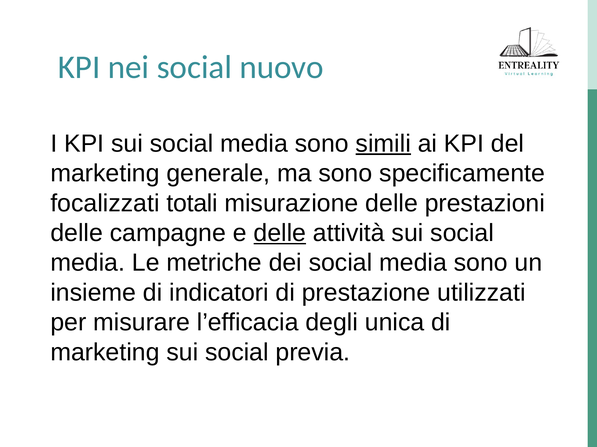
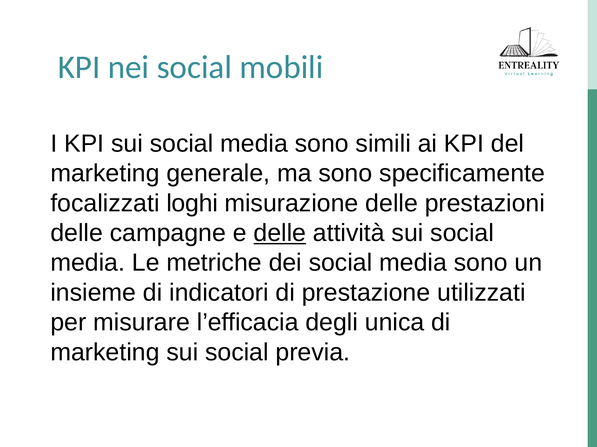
nuovo: nuovo -> mobili (281, 67)
simili underline: present -> none (383, 144)
totali: totali -> loghi (192, 203)
